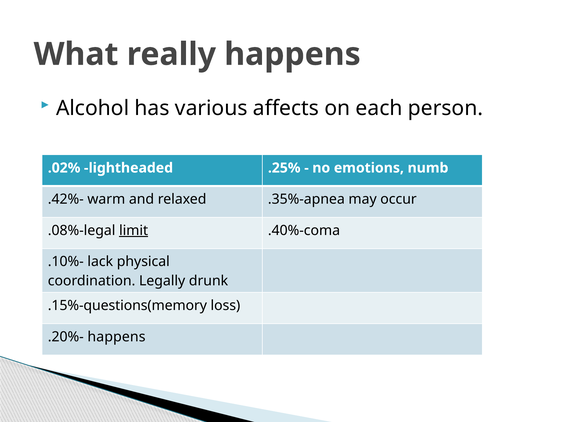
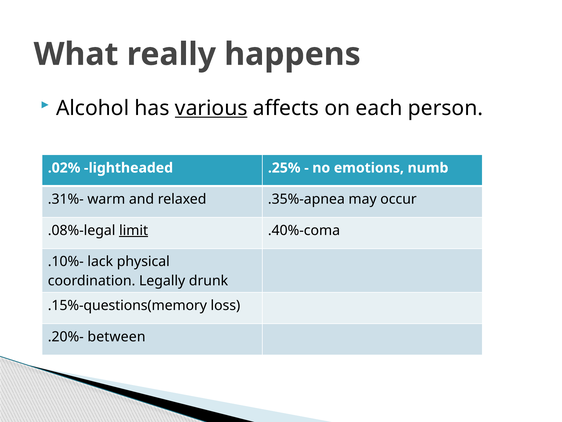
various underline: none -> present (211, 108)
.42%-: .42%- -> .31%- (66, 199)
.20%- happens: happens -> between (117, 336)
